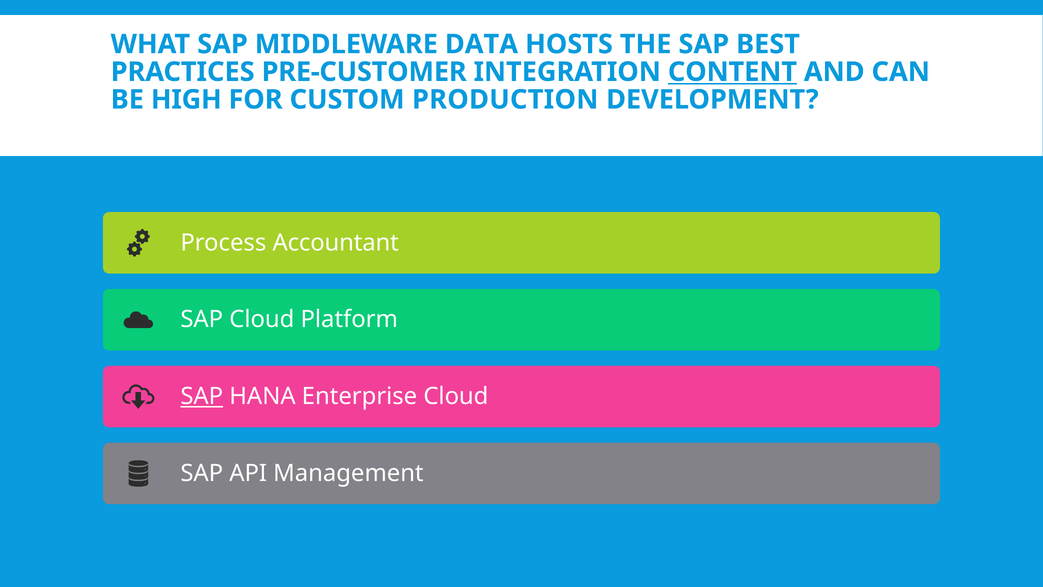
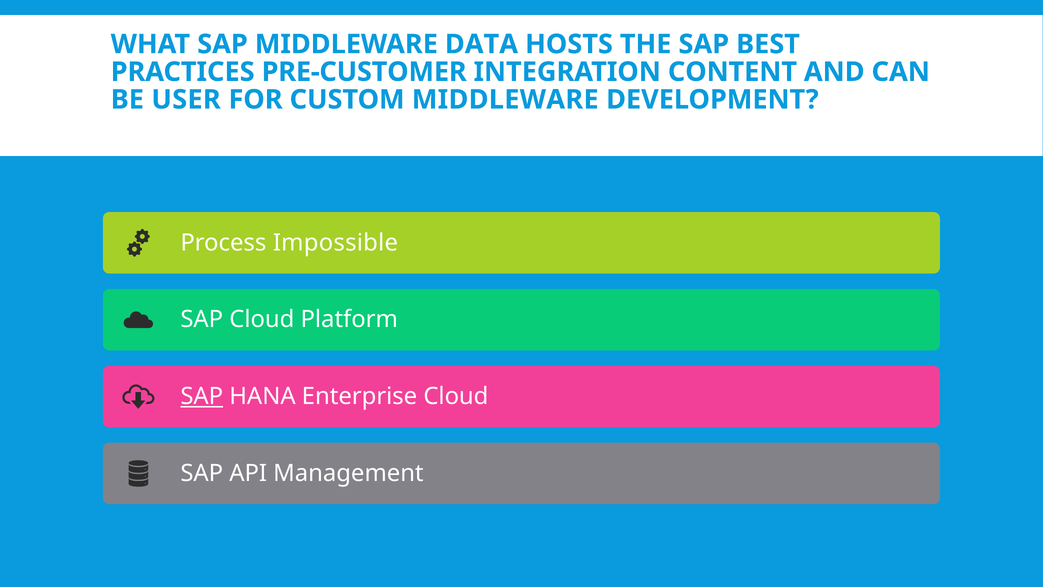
CONTENT underline: present -> none (732, 72)
HIGH: HIGH -> USER (186, 100)
CUSTOM PRODUCTION: PRODUCTION -> MIDDLEWARE (505, 100)
Accountant: Accountant -> Impossible (335, 243)
